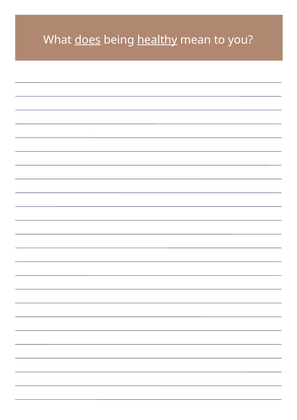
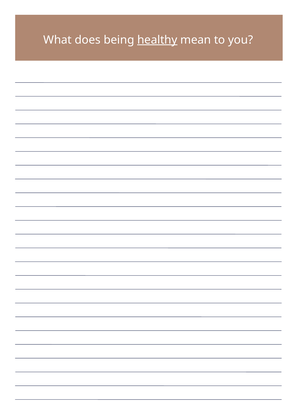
does underline: present -> none (88, 40)
